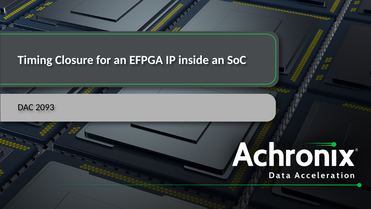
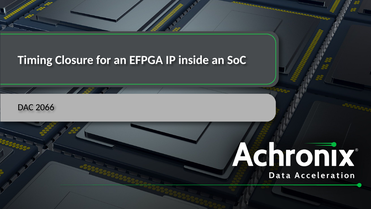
2093: 2093 -> 2066 (45, 107)
